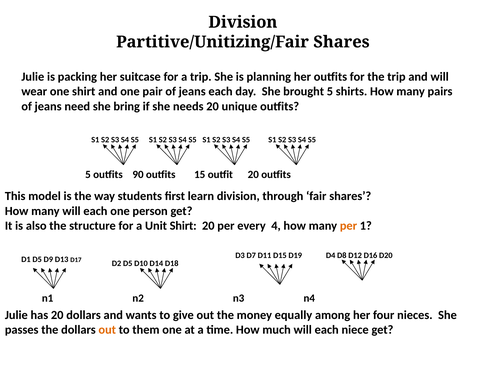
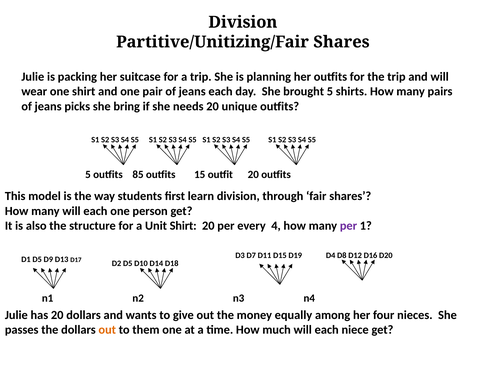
need: need -> picks (77, 106)
90: 90 -> 85 (138, 174)
per colour: orange -> purple (348, 226)
